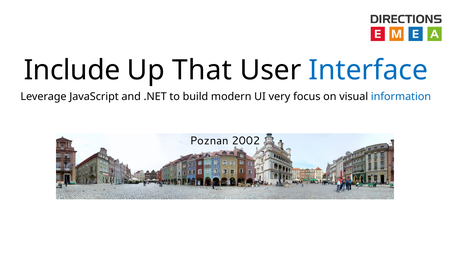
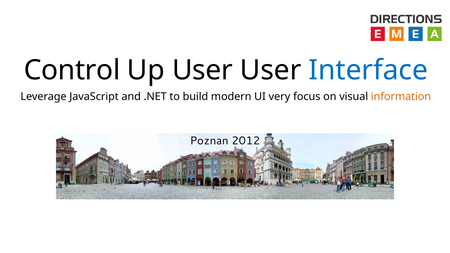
Include: Include -> Control (72, 70)
Up That: That -> User (202, 70)
information colour: blue -> orange (401, 97)
2002: 2002 -> 2012 (246, 141)
